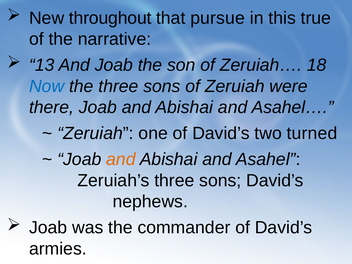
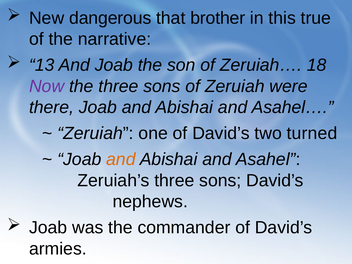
throughout: throughout -> dangerous (110, 18)
pursue: pursue -> brother (218, 18)
Now colour: blue -> purple (47, 86)
